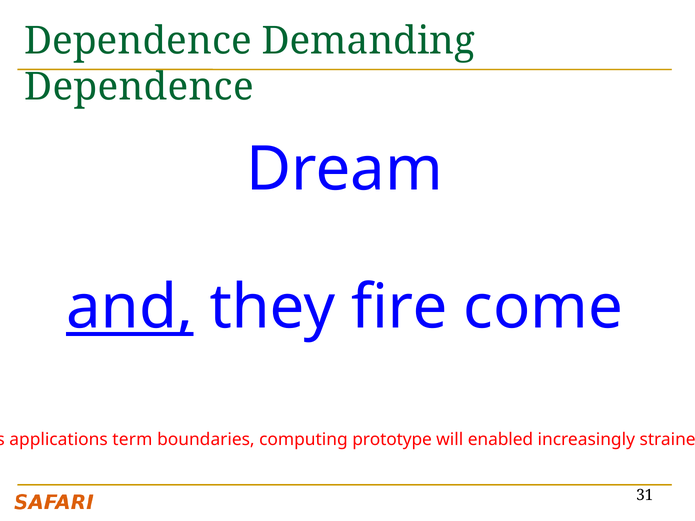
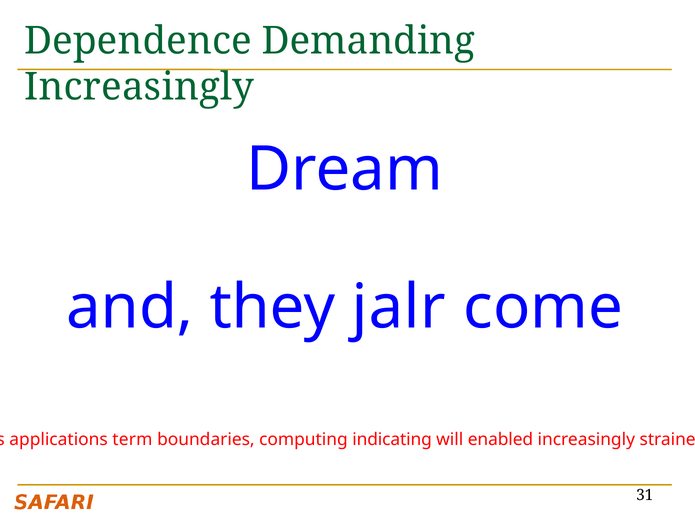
Dependence: Dependence -> Increasingly (139, 87)
and underline: present -> none (130, 308)
fire: fire -> jalr (399, 308)
prototype: prototype -> indicating (392, 440)
